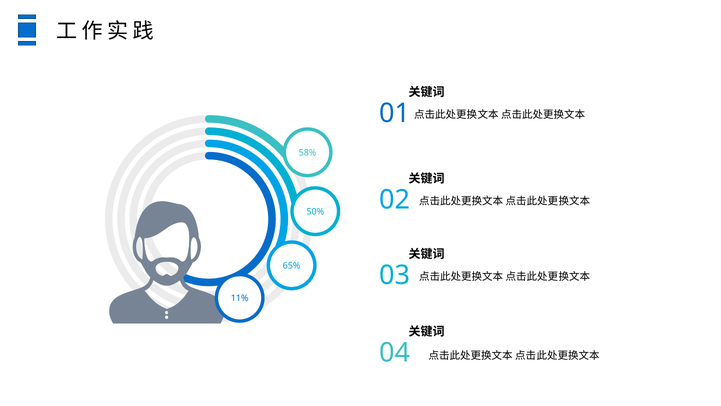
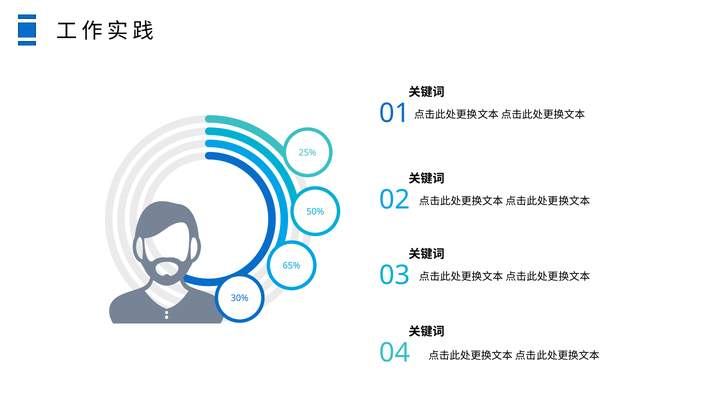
58%: 58% -> 25% (308, 153)
11%: 11% -> 30% (240, 298)
